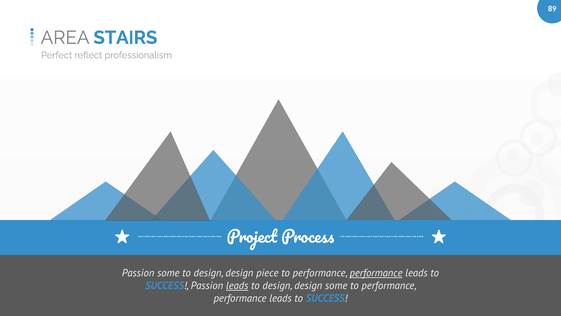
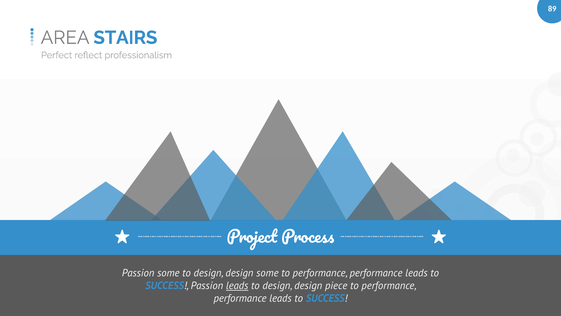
design piece: piece -> some (267, 273)
performance underline: present -> none (376, 273)
design some: some -> piece (336, 285)
